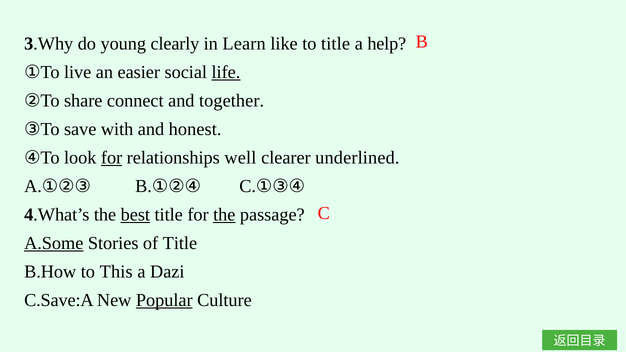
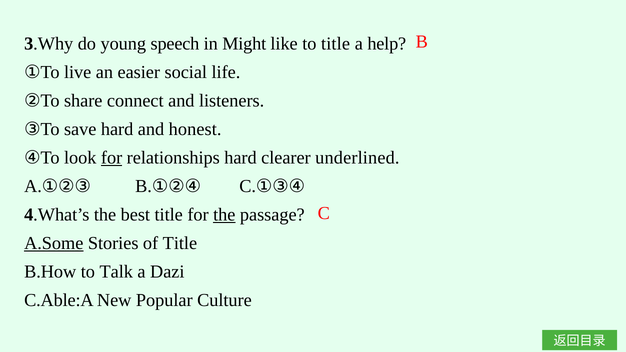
clearly: clearly -> speech (175, 44)
Learn: Learn -> Might (244, 44)
life underline: present -> none (226, 72)
together: together -> listeners (232, 101)
save with: with -> hard (117, 129)
relationships well: well -> hard (240, 158)
best underline: present -> none (135, 215)
This: This -> Talk (116, 272)
C.Save:A: C.Save:A -> C.Able:A (59, 300)
Popular underline: present -> none (164, 300)
